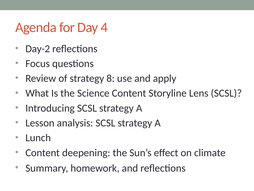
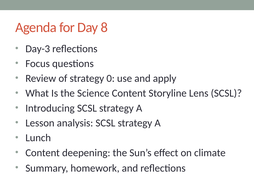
4: 4 -> 8 (104, 27)
Day-2: Day-2 -> Day-3 (38, 49)
8: 8 -> 0 (111, 78)
